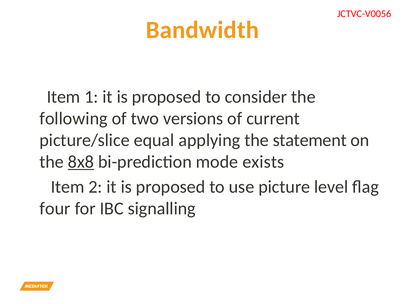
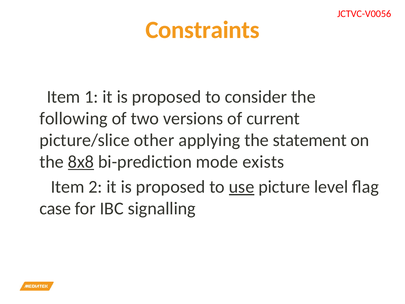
Bandwidth: Bandwidth -> Constraints (203, 30)
equal: equal -> other (154, 140)
use underline: none -> present (242, 187)
four: four -> case (55, 208)
